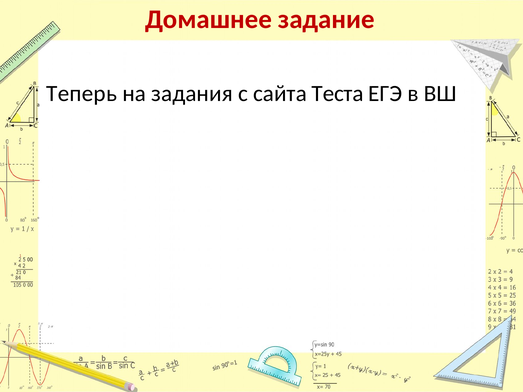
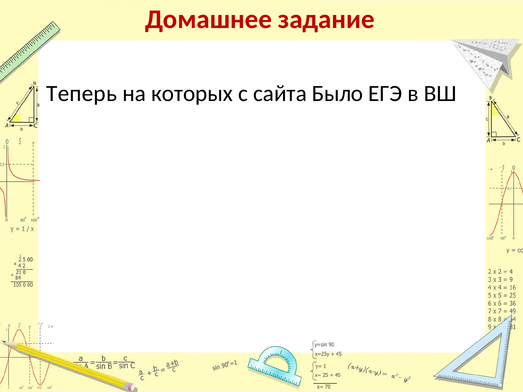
задания: задания -> которых (192, 94)
Теста: Теста -> Было (338, 94)
